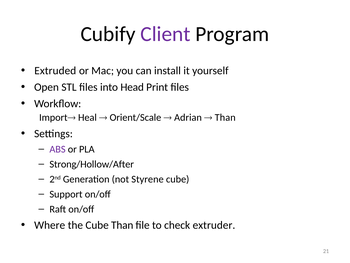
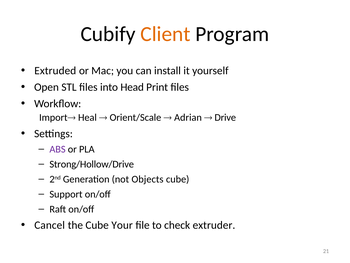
Client colour: purple -> orange (165, 34)
Than: Than -> Drive (225, 117)
Strong/Hollow/After: Strong/Hollow/After -> Strong/Hollow/Drive (92, 164)
Styrene: Styrene -> Objects (148, 179)
Where: Where -> Cancel (50, 225)
Cube Than: Than -> Your (122, 225)
